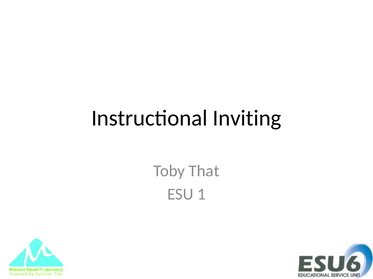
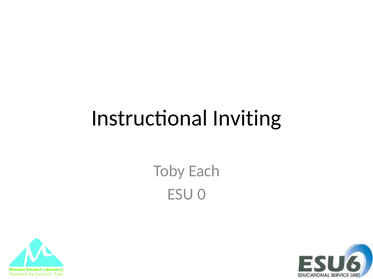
That: That -> Each (204, 171)
1: 1 -> 0 (201, 195)
